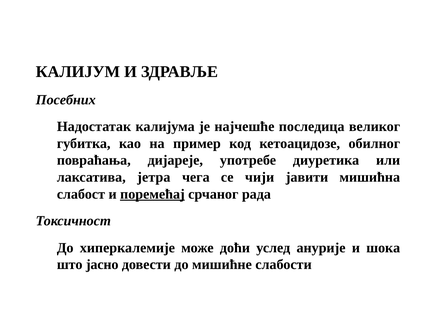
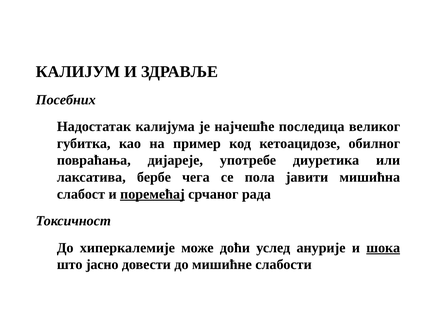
јетра: јетра -> бербе (154, 177)
чији: чији -> пола (260, 177)
шока underline: none -> present (383, 247)
